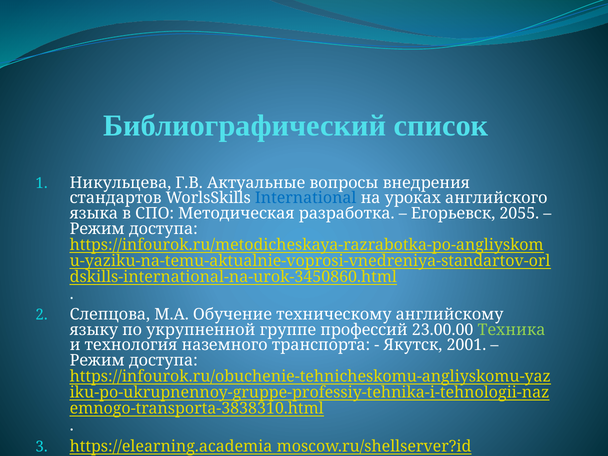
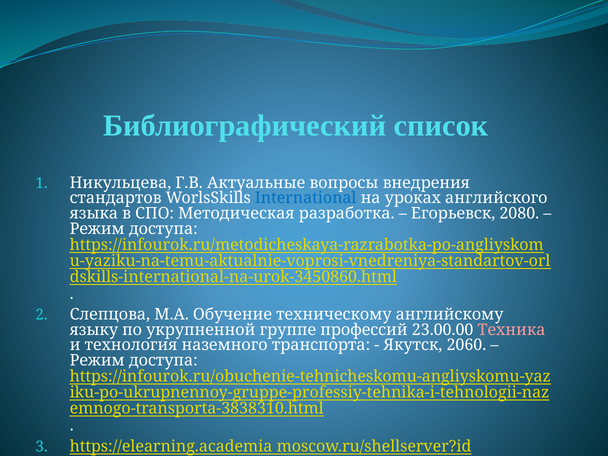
2055: 2055 -> 2080 (519, 214)
Техника colour: light green -> pink (512, 330)
2001: 2001 -> 2060 (466, 345)
